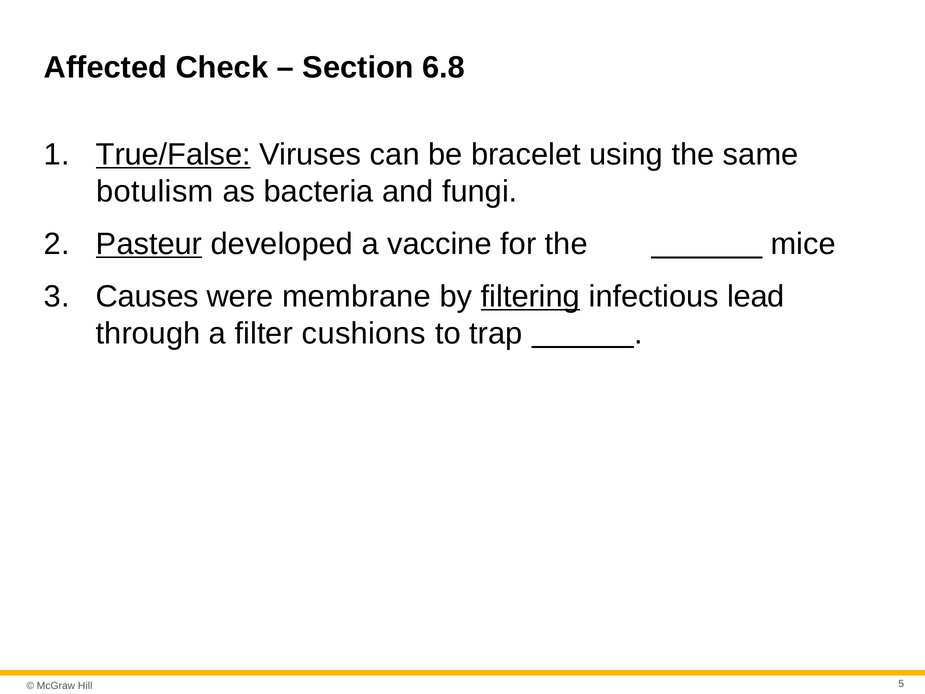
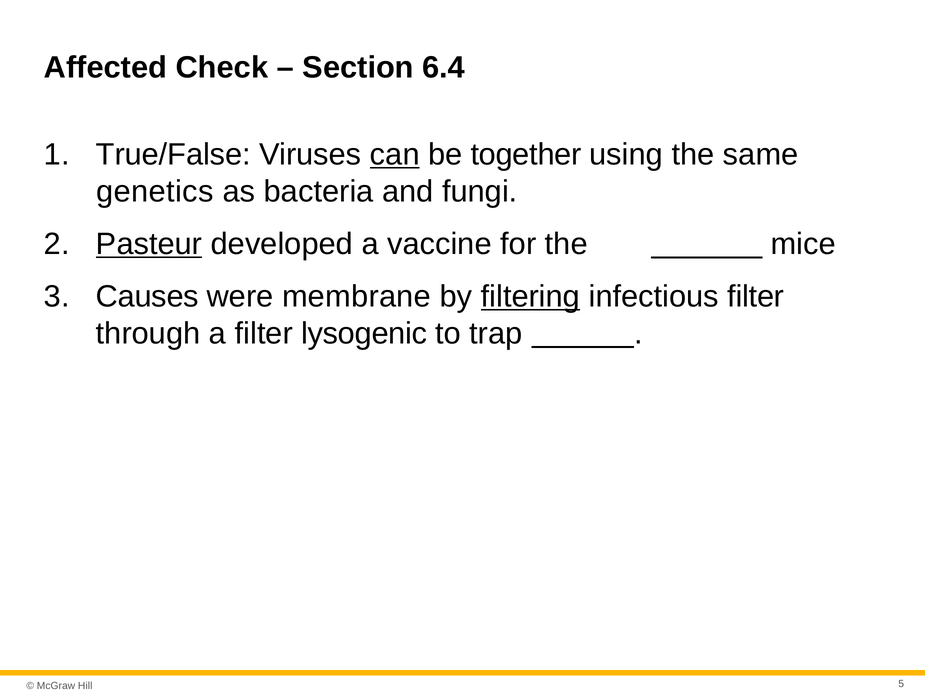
6.8: 6.8 -> 6.4 (444, 67)
True/False underline: present -> none (173, 154)
can underline: none -> present (395, 154)
bracelet: bracelet -> together (526, 154)
botulism: botulism -> genetics (155, 191)
infectious lead: lead -> filter (756, 296)
cushions: cushions -> lysogenic (364, 333)
